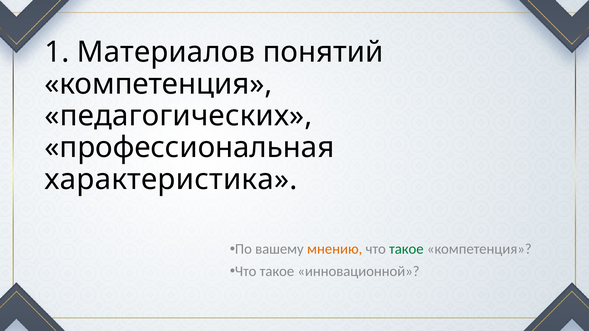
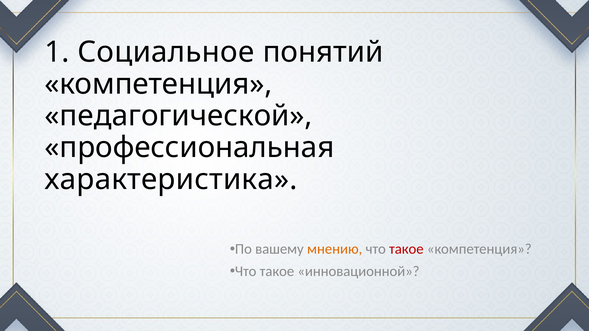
Материалов: Материалов -> Социальное (166, 52)
педагогических: педагогических -> педагогической (179, 116)
такое colour: green -> red (406, 249)
